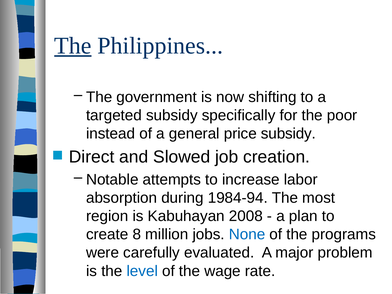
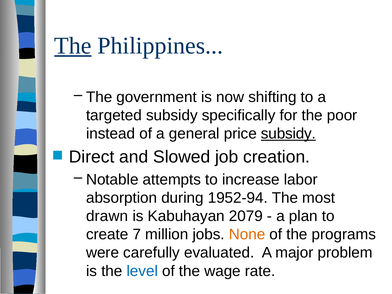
subsidy underline: none -> present (288, 134)
1984-94: 1984-94 -> 1952-94 (238, 198)
region: region -> drawn (107, 216)
2008: 2008 -> 2079 (246, 216)
8: 8 -> 7 (137, 234)
None colour: blue -> orange (247, 234)
